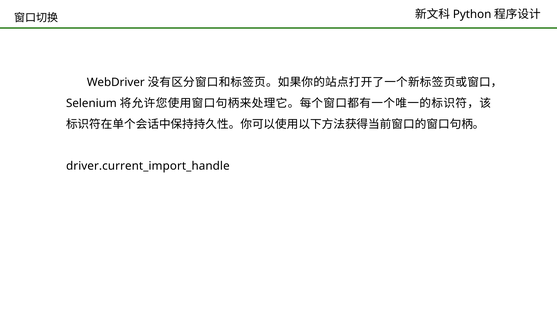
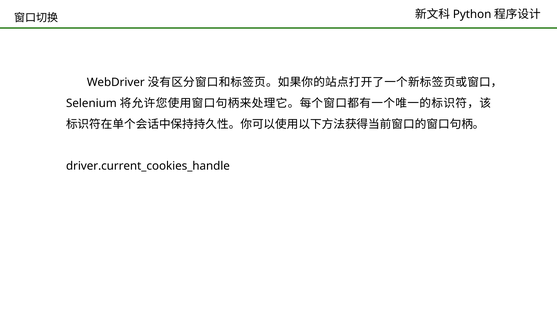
driver.current_import_handle: driver.current_import_handle -> driver.current_cookies_handle (148, 166)
